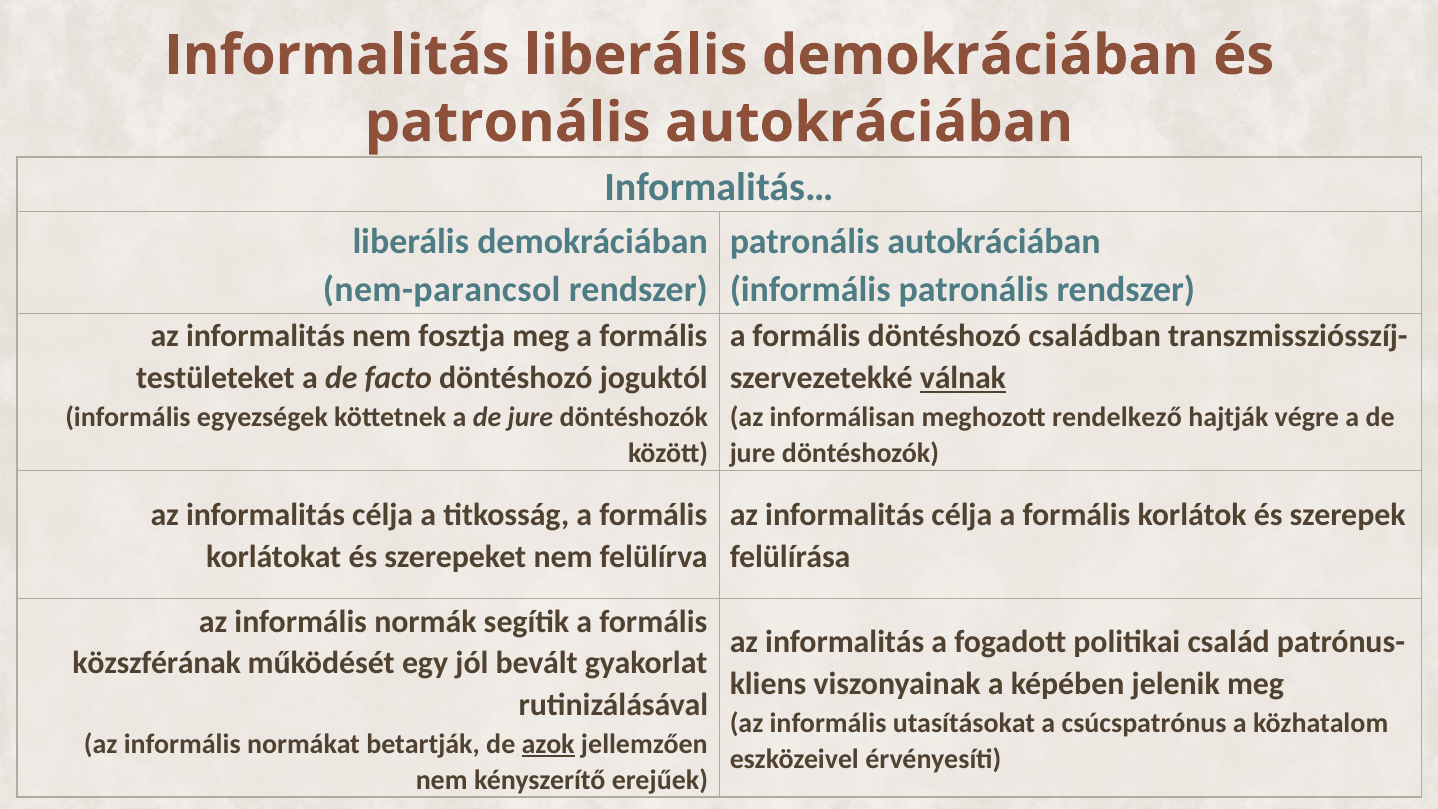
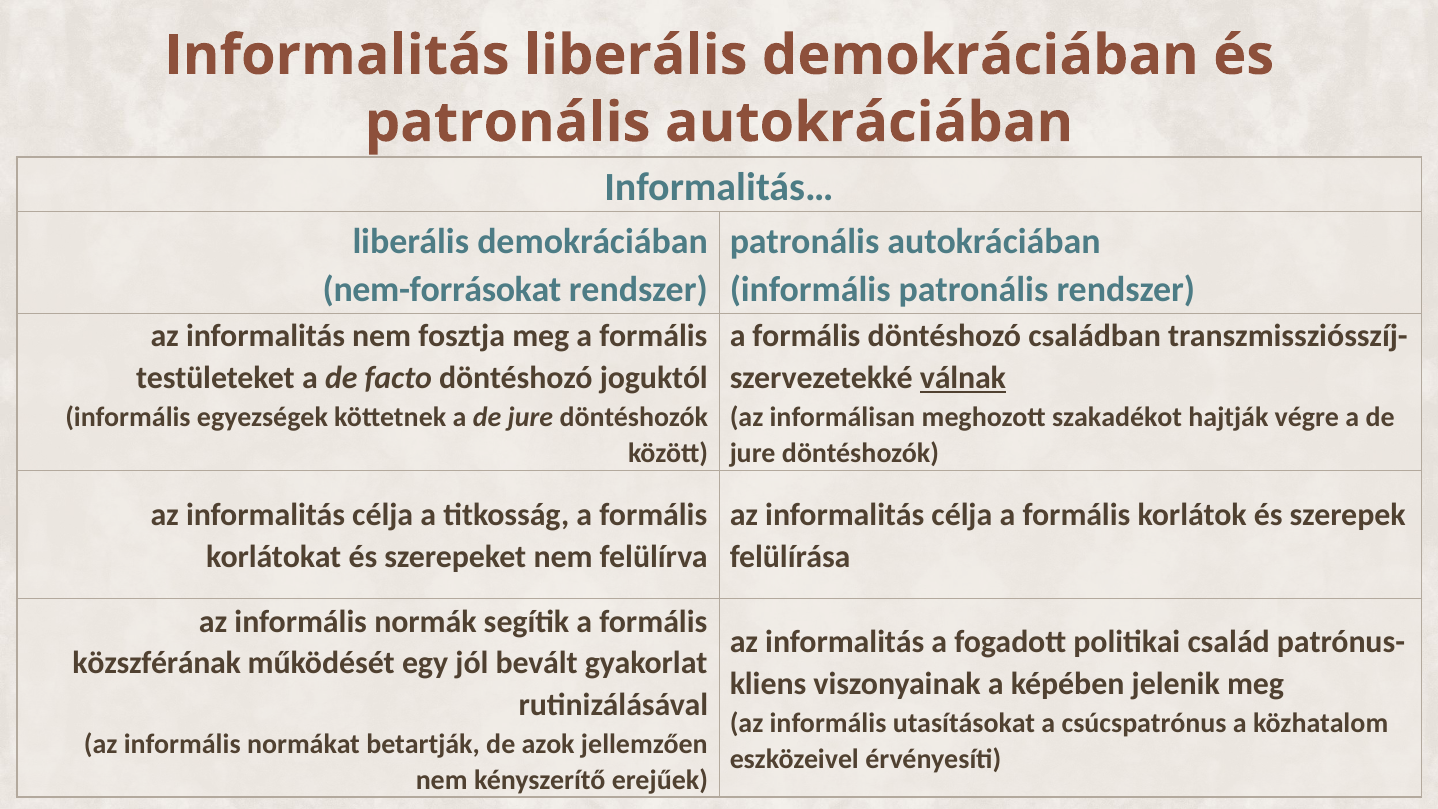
nem-parancsol: nem-parancsol -> nem-forrásokat (442, 290)
rendelkező: rendelkező -> szakadékot (1117, 417)
azok underline: present -> none (548, 744)
